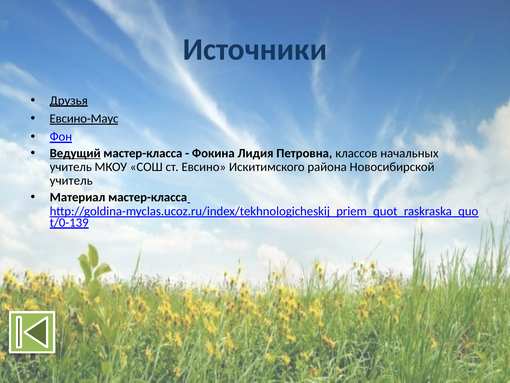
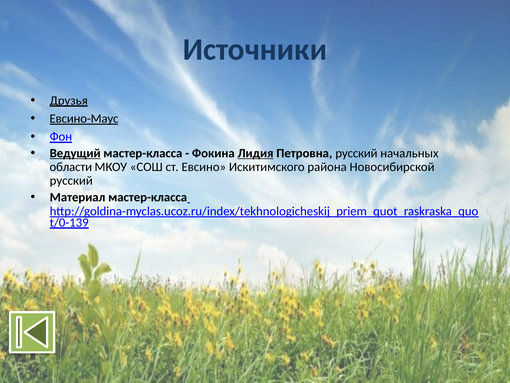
Лидия underline: none -> present (256, 153)
Петровна классов: классов -> русский (356, 153)
учитель: учитель -> области (71, 167)
учитель: учитель -> русский (71, 180)
